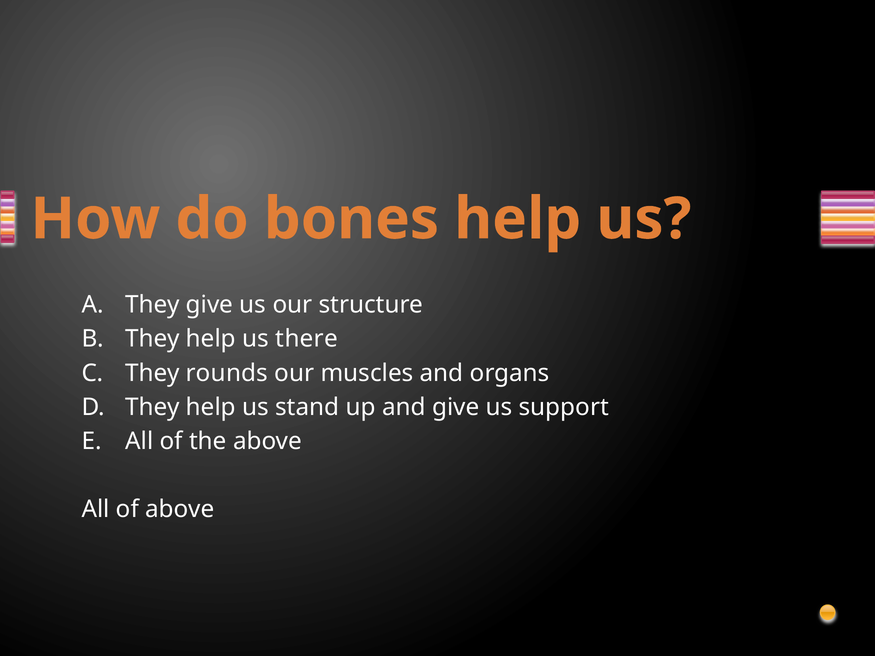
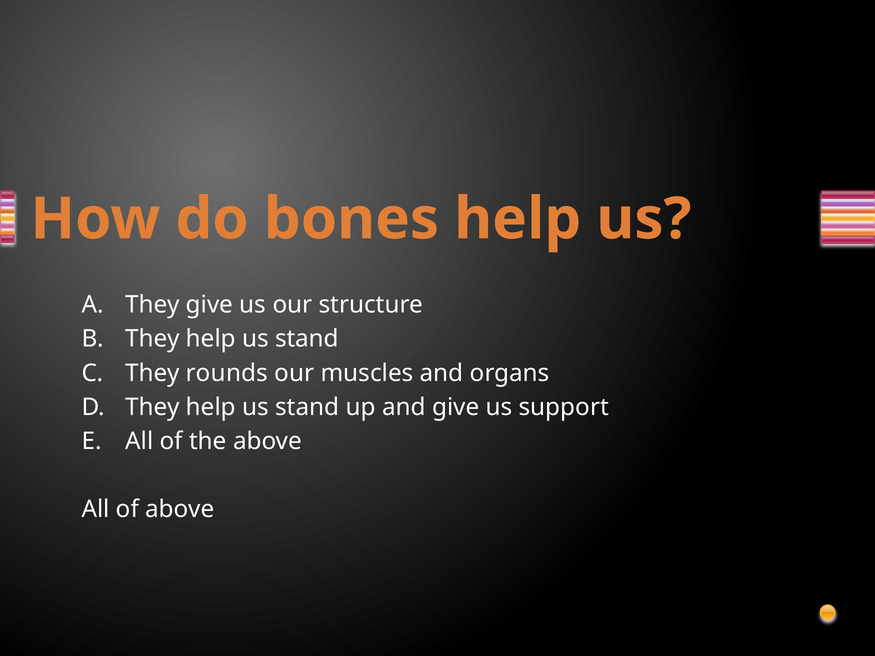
there: there -> stand (307, 339)
